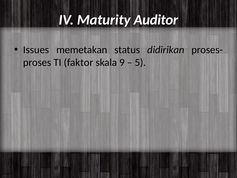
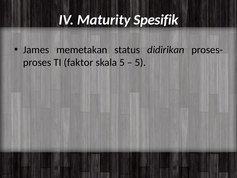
Auditor: Auditor -> Spesifik (156, 20)
Issues: Issues -> James (36, 50)
skala 9: 9 -> 5 (122, 62)
